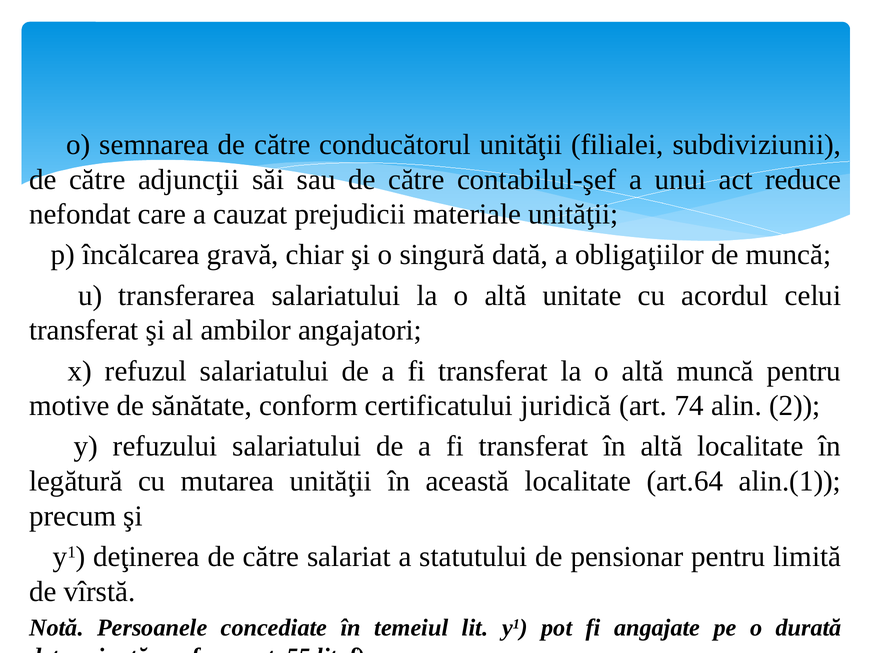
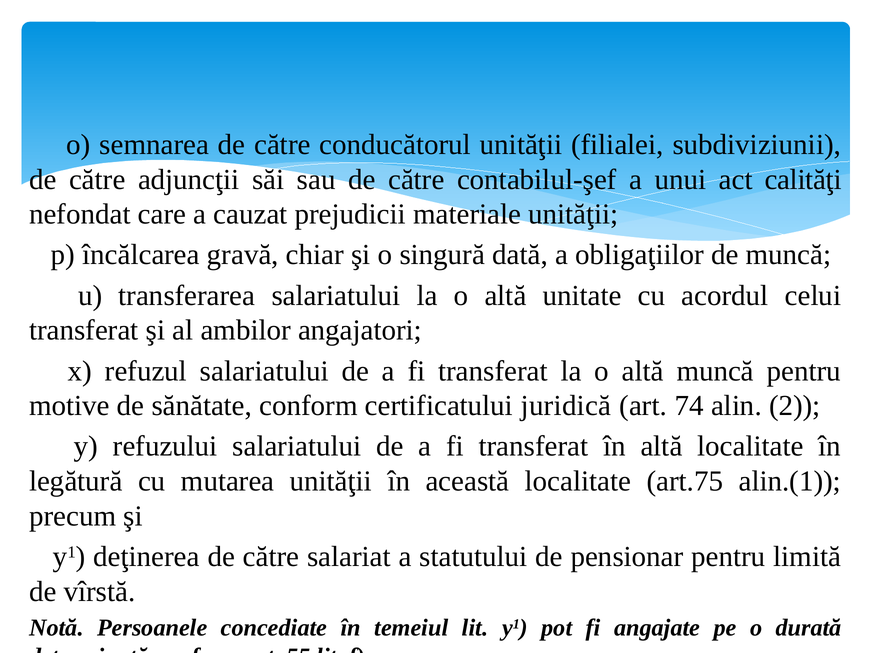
reduce: reduce -> calităţi (803, 179)
art.64: art.64 -> art.75 (685, 481)
